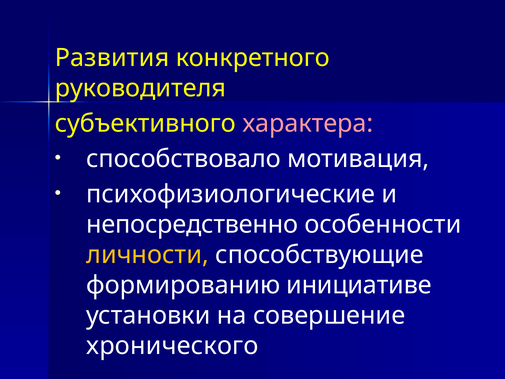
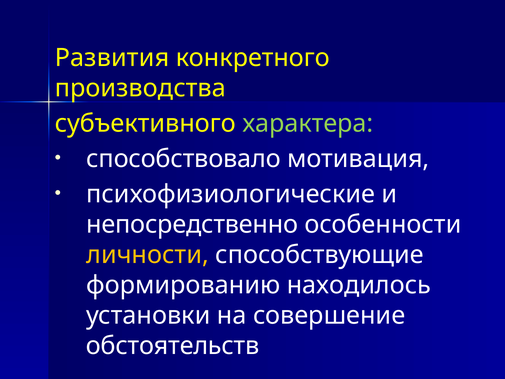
руководителя: руководителя -> производства (140, 88)
характера colour: pink -> light green (308, 123)
инициативе: инициативе -> находилось (359, 285)
хронического: хронического -> обстоятельств (173, 346)
